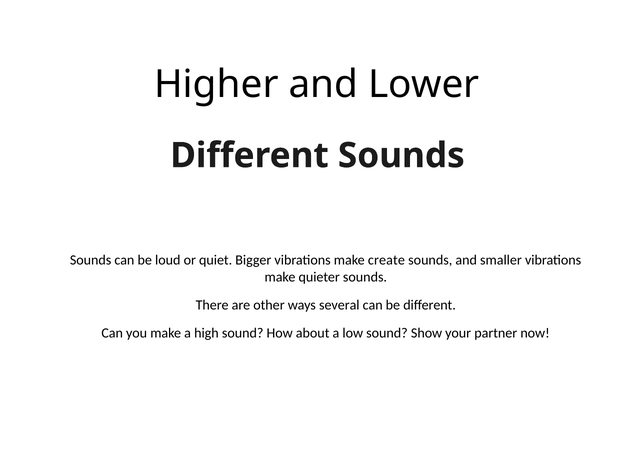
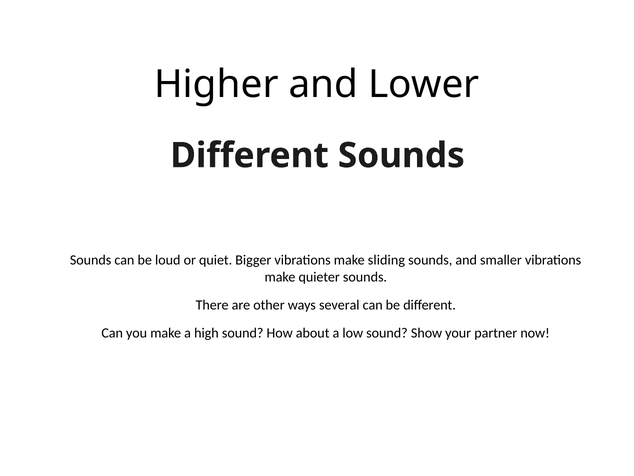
create: create -> sliding (386, 260)
